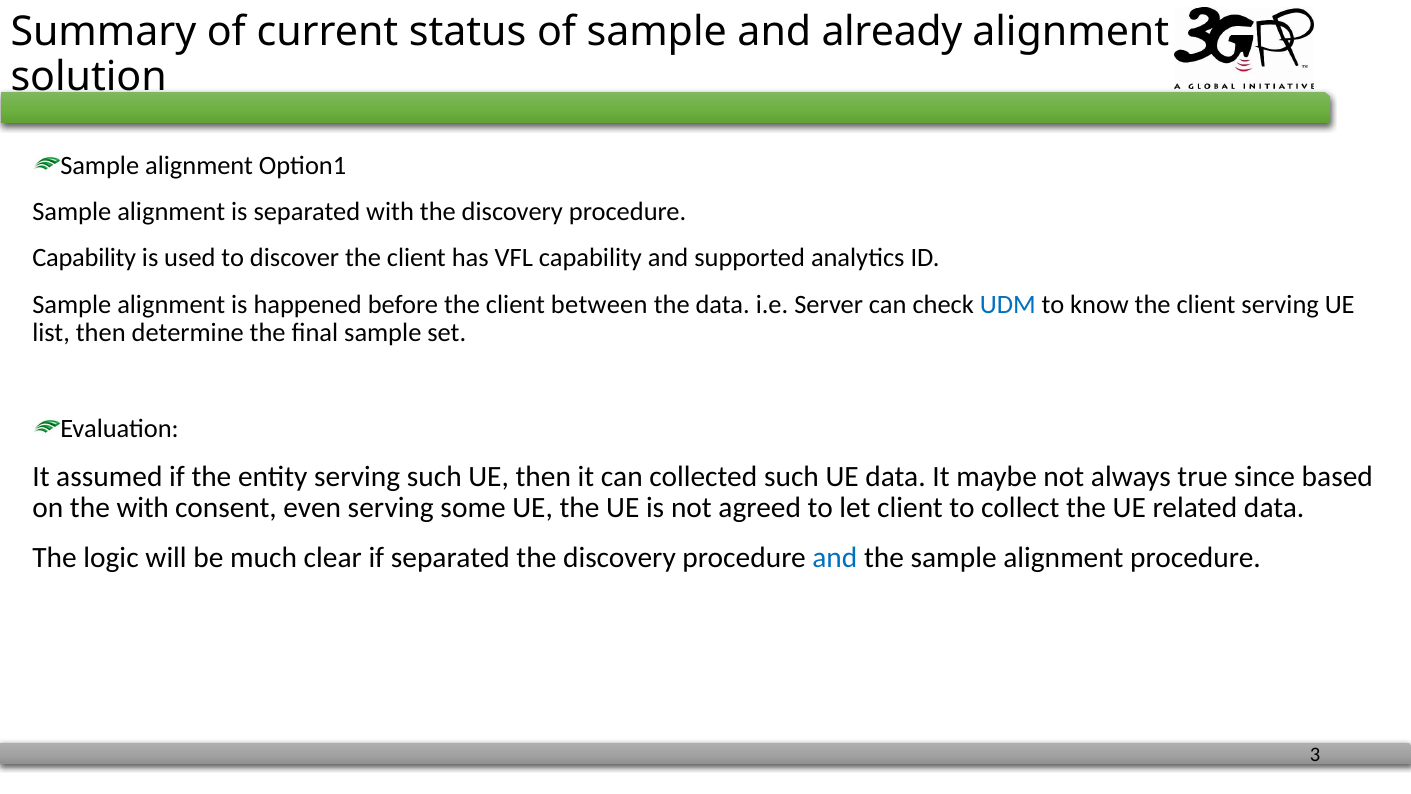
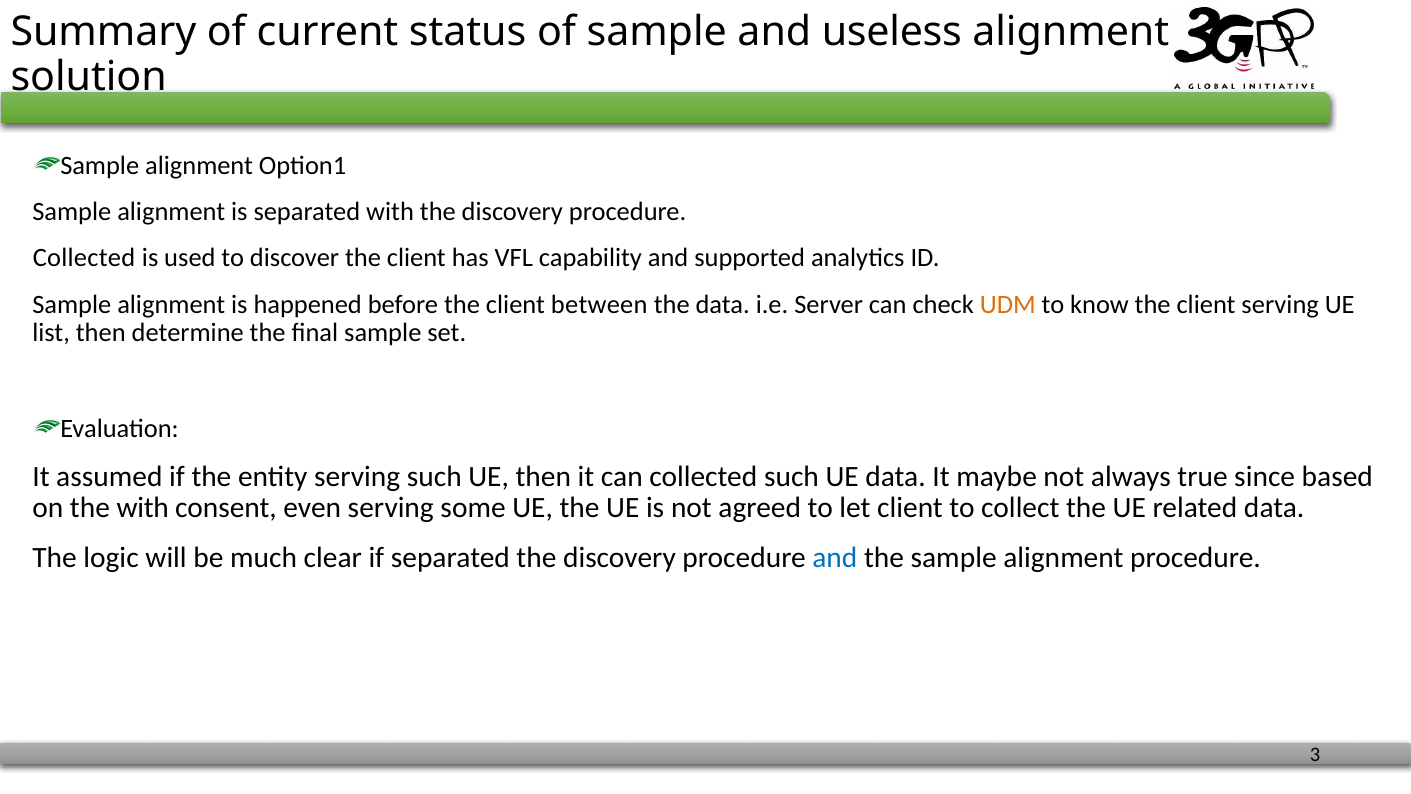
already: already -> useless (892, 32)
Capability: Capability -> Collected (84, 258)
UDM colour: blue -> orange (1008, 304)
